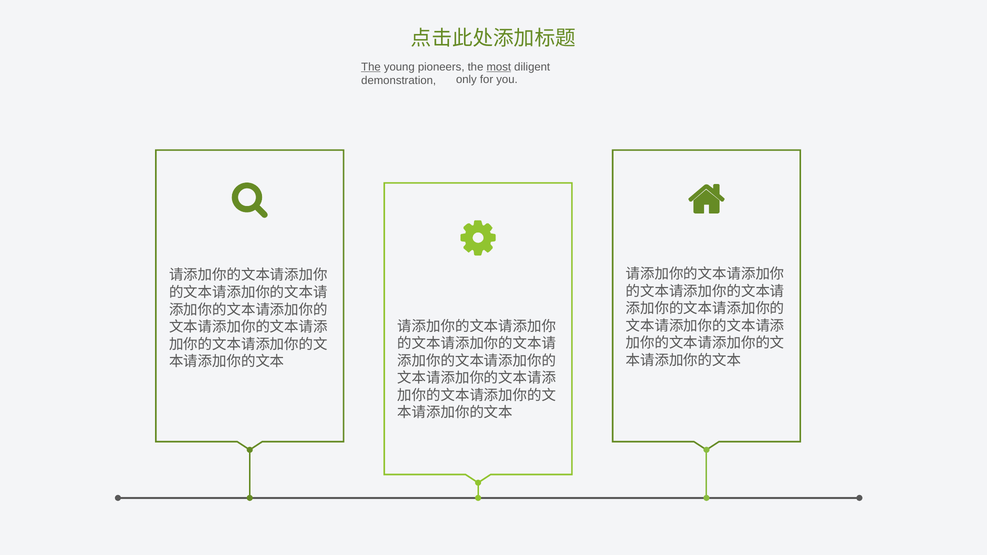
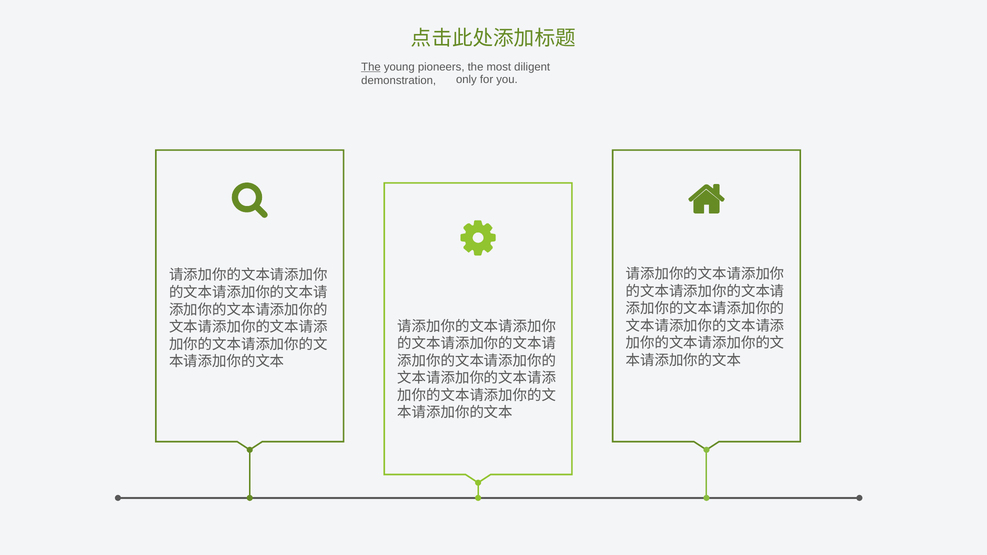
most underline: present -> none (499, 67)
